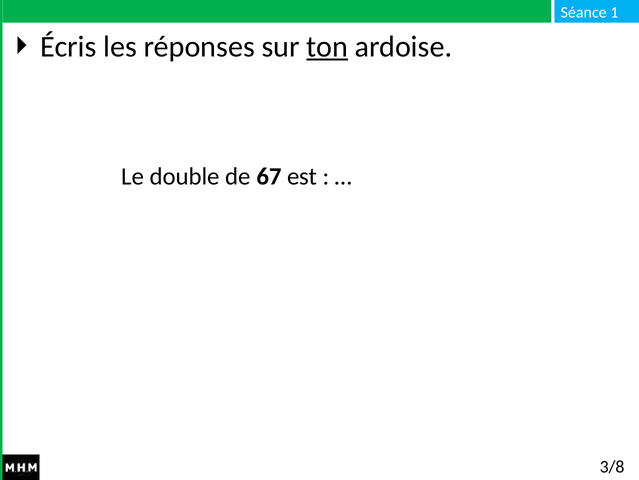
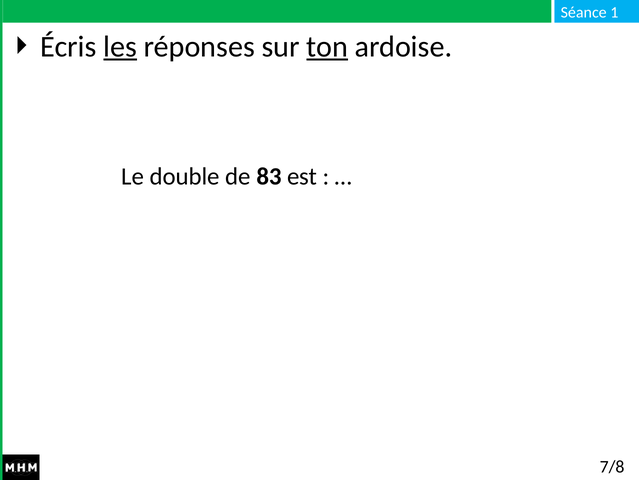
les underline: none -> present (120, 47)
67: 67 -> 83 (269, 176)
3/8: 3/8 -> 7/8 (612, 466)
